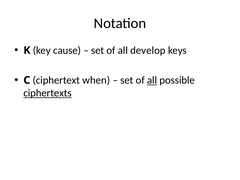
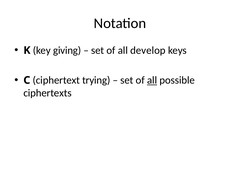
cause: cause -> giving (67, 50)
when: when -> trying (96, 80)
ciphertexts underline: present -> none (48, 93)
